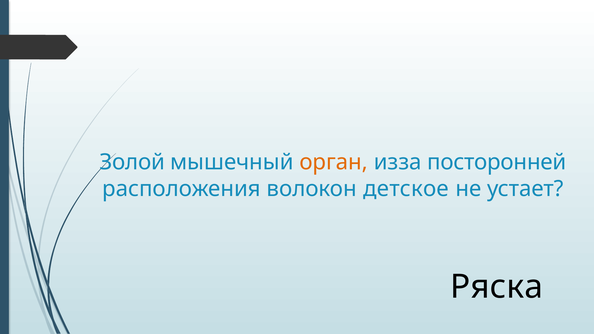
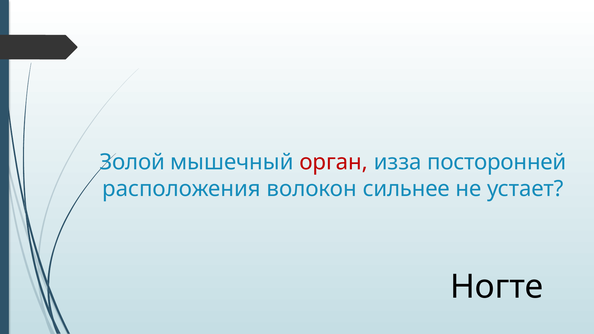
орган colour: orange -> red (334, 162)
детское: детское -> сильнее (406, 189)
Ряска: Ряска -> Ногте (497, 287)
